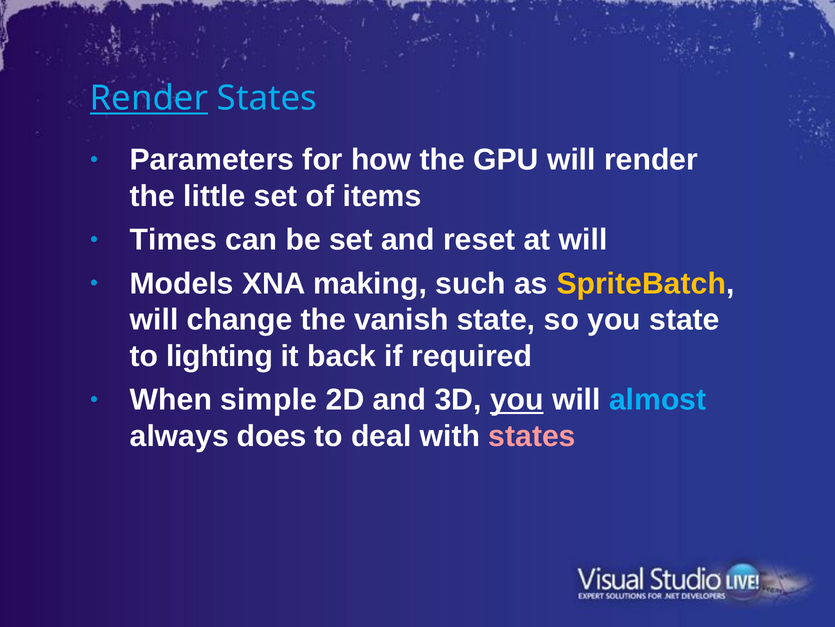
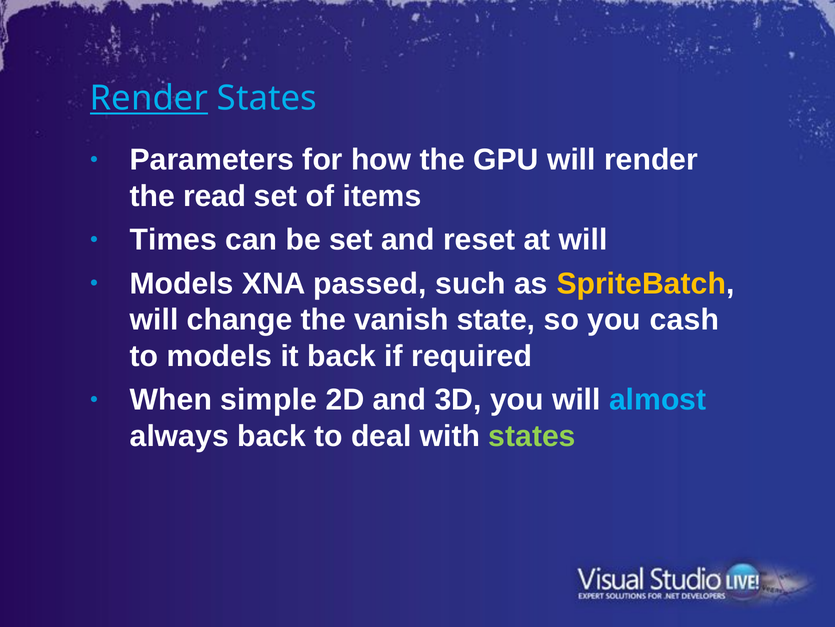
little: little -> read (215, 196)
making: making -> passed (370, 283)
you state: state -> cash (684, 320)
to lighting: lighting -> models (219, 356)
you underline: present -> none (517, 399)
always does: does -> back (271, 436)
states colour: pink -> light green (532, 436)
